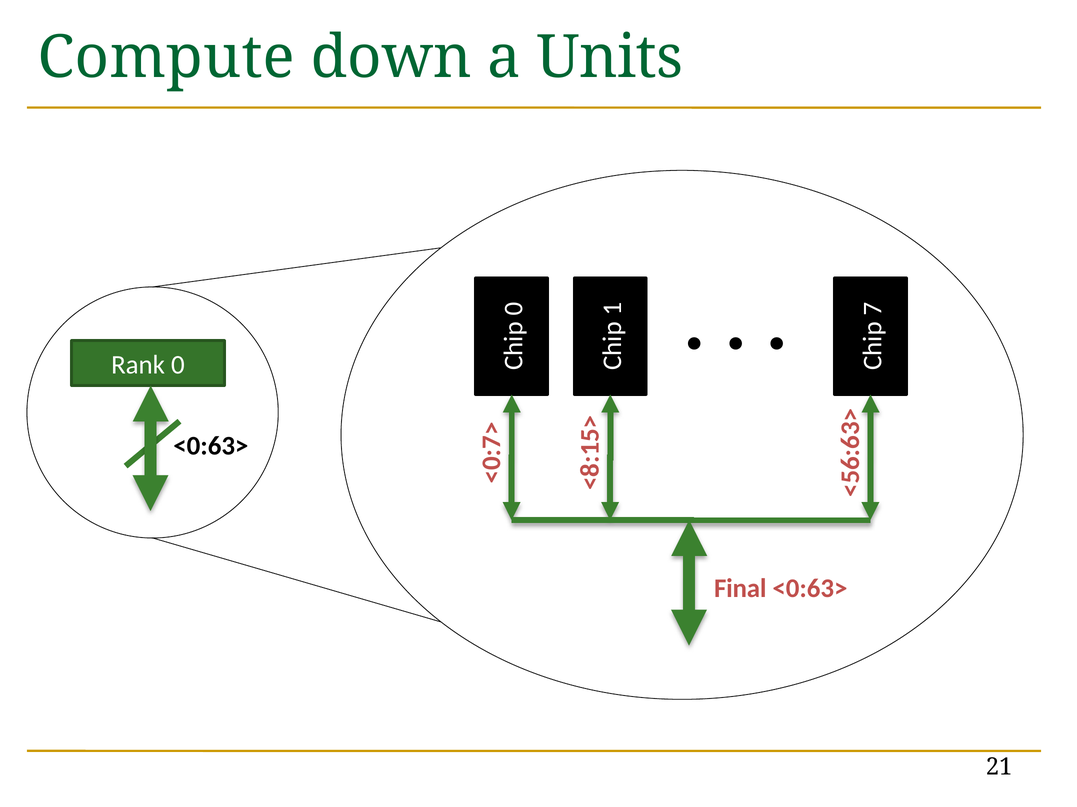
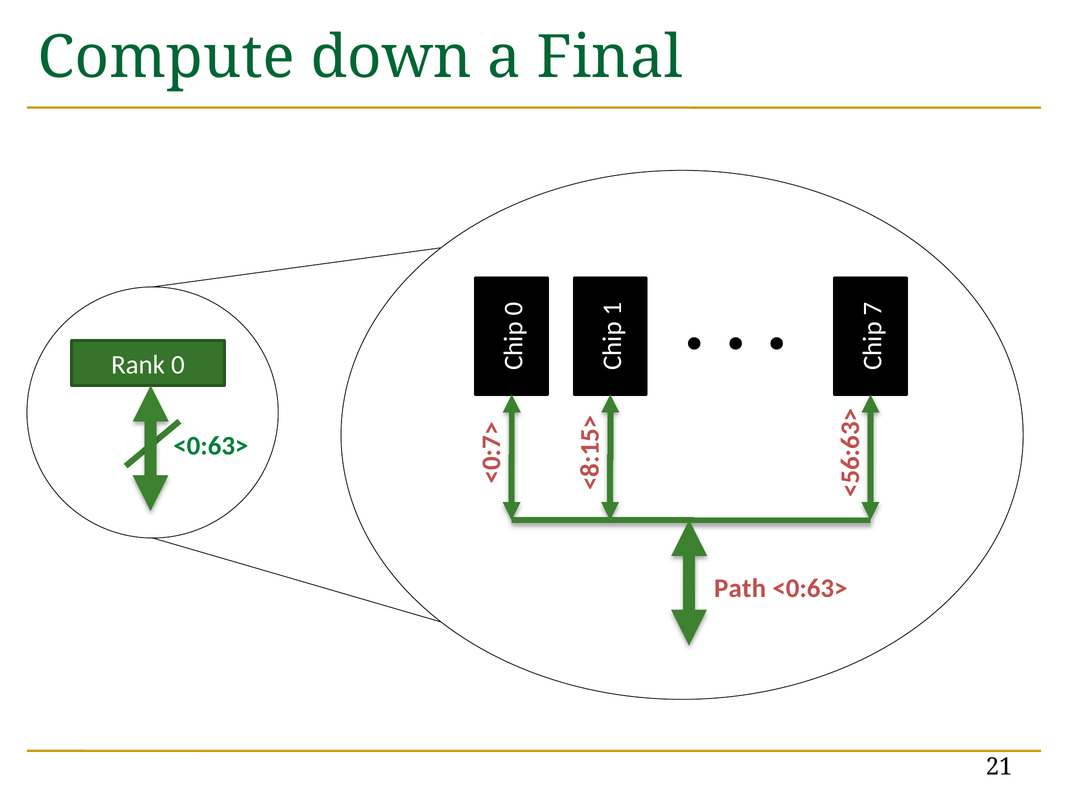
Units: Units -> Final (610, 58)
<0:63> colour: black -> green (211, 446)
Final: Final -> Path (740, 589)
